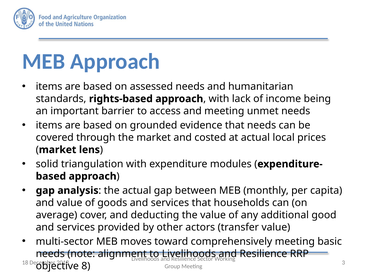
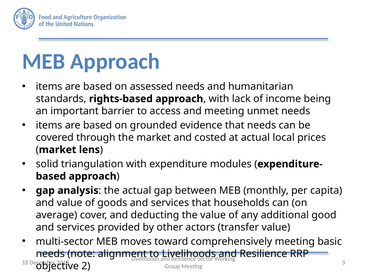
8: 8 -> 2 (86, 266)
